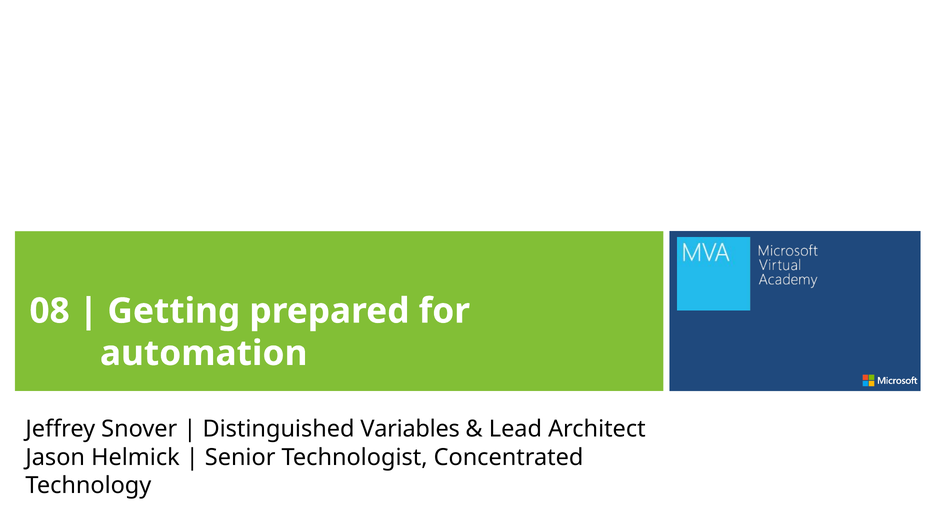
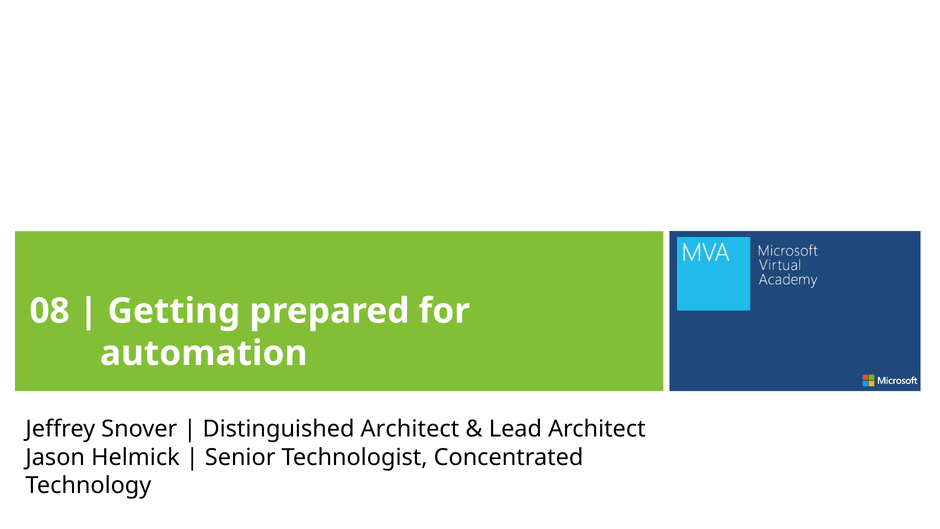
Distinguished Variables: Variables -> Architect (410, 429)
